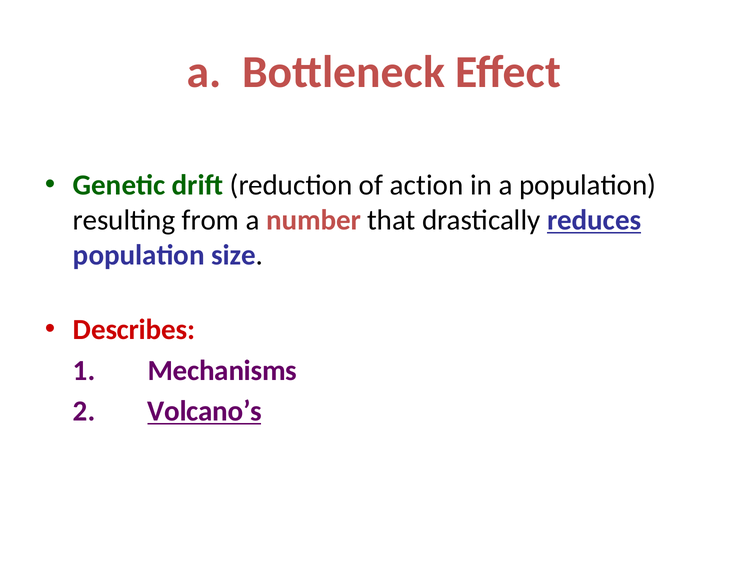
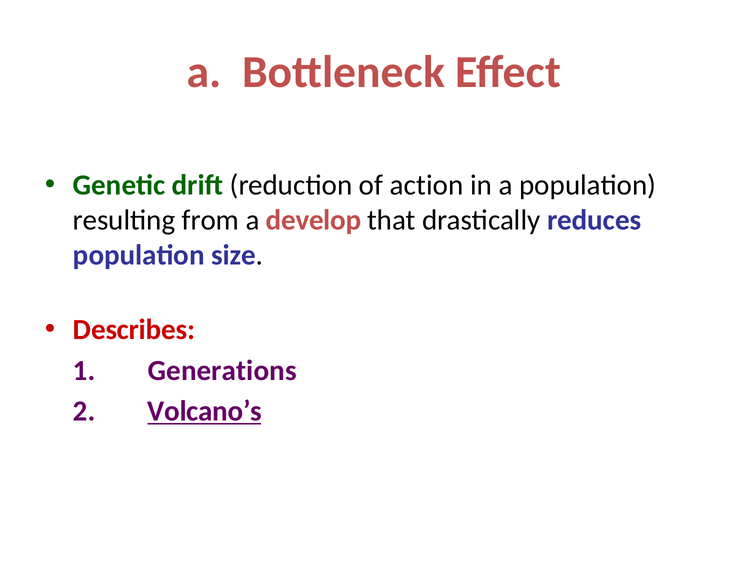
number: number -> develop (314, 220)
reduces underline: present -> none (594, 220)
Mechanisms: Mechanisms -> Generations (222, 370)
